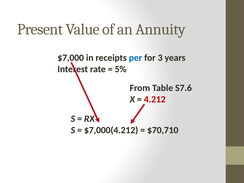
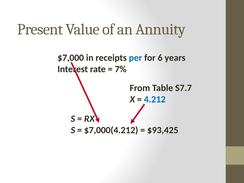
3: 3 -> 6 (160, 58)
5%: 5% -> 7% (121, 69)
S7.6: S7.6 -> S7.7 (183, 88)
4.212 colour: red -> blue (155, 99)
$70,710: $70,710 -> $93,425 (163, 130)
